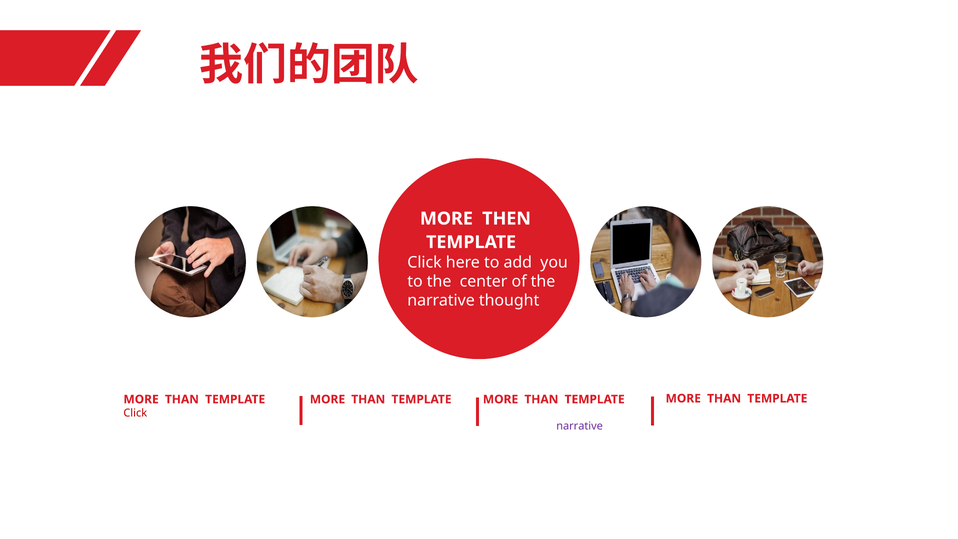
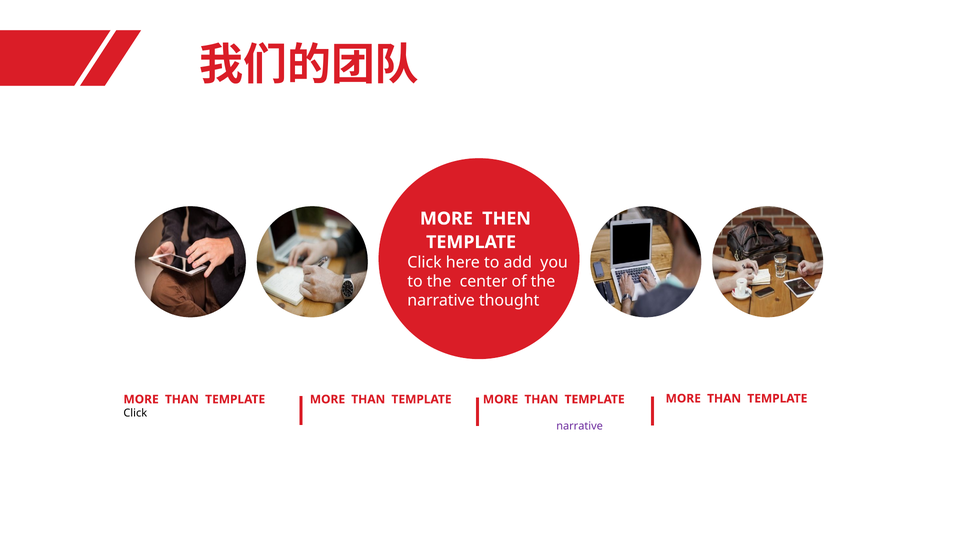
Click colour: red -> black (135, 413)
